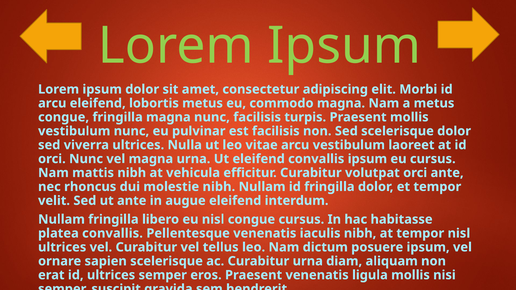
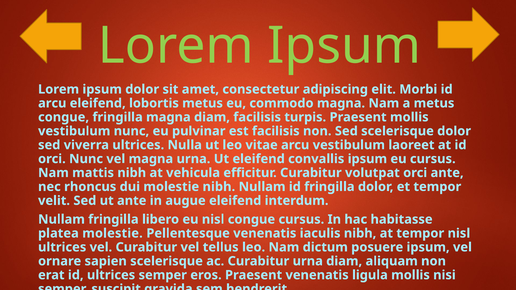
magna nunc: nunc -> diam (212, 117)
platea convallis: convallis -> molestie (112, 233)
